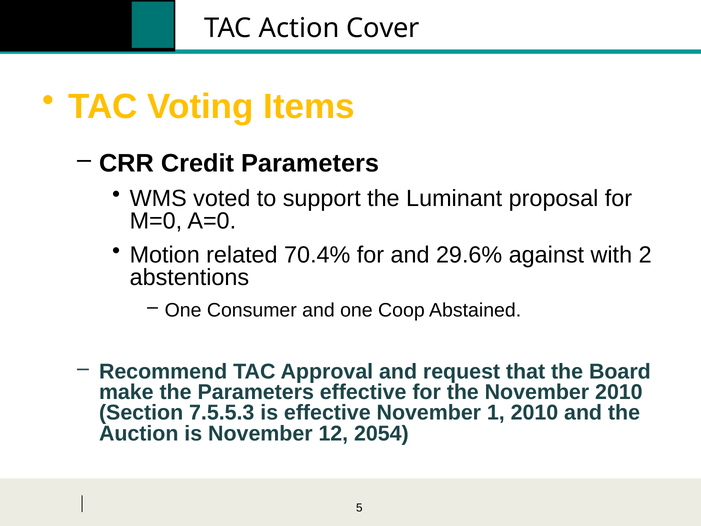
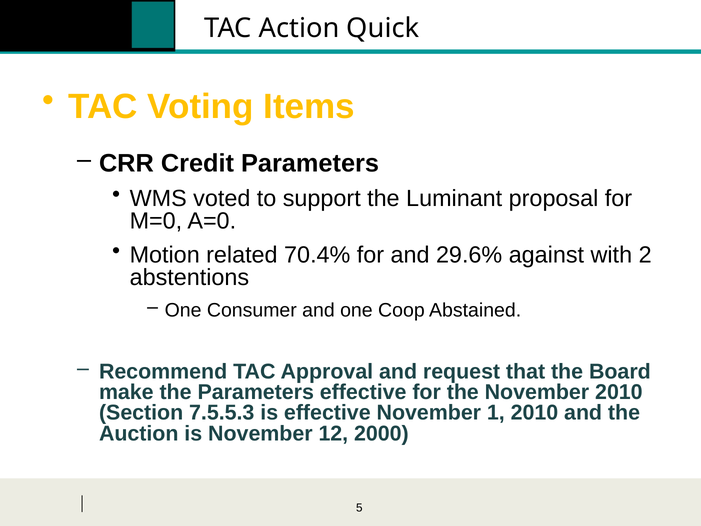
Cover: Cover -> Quick (383, 28)
2054: 2054 -> 2000 (381, 433)
